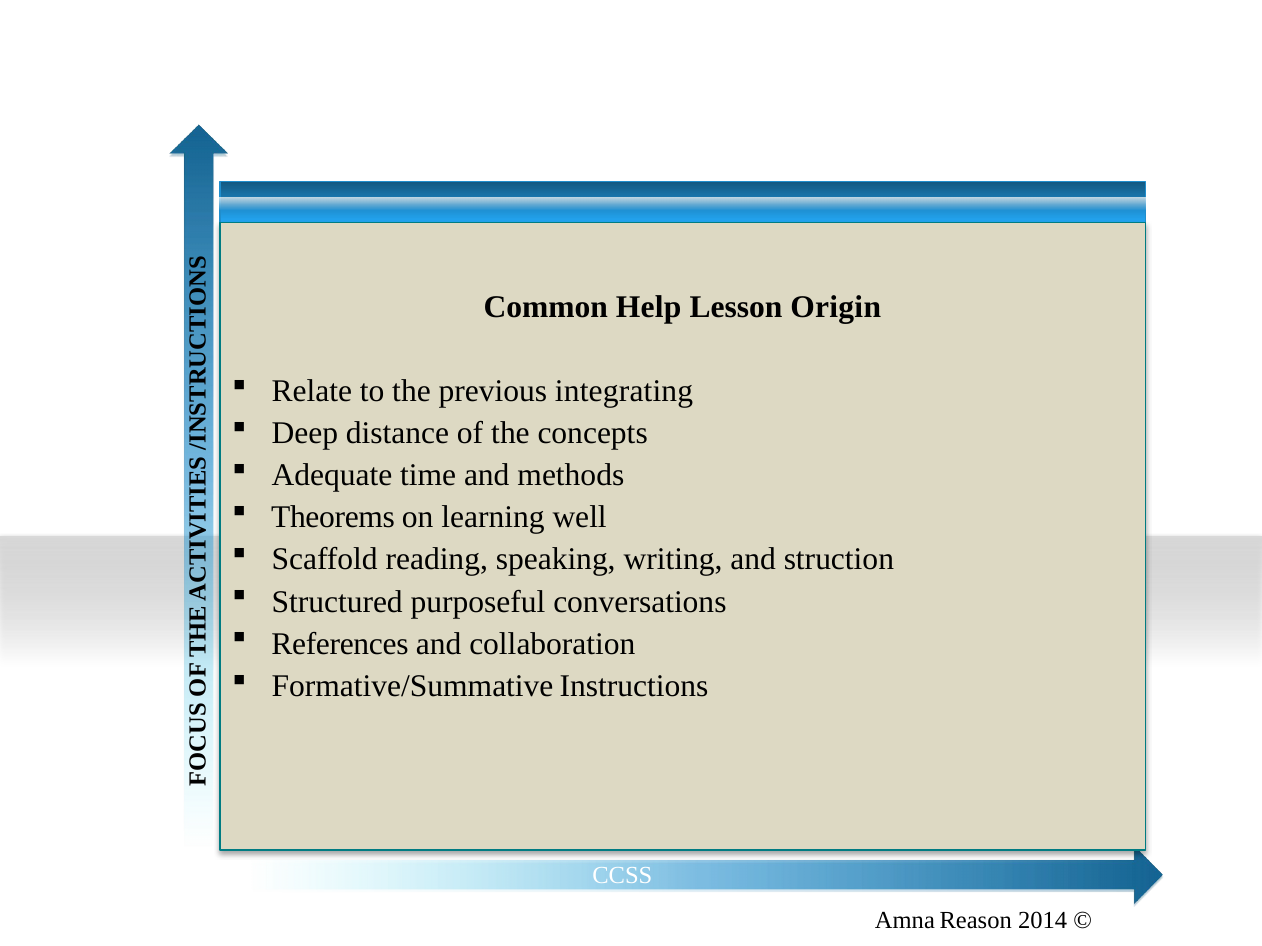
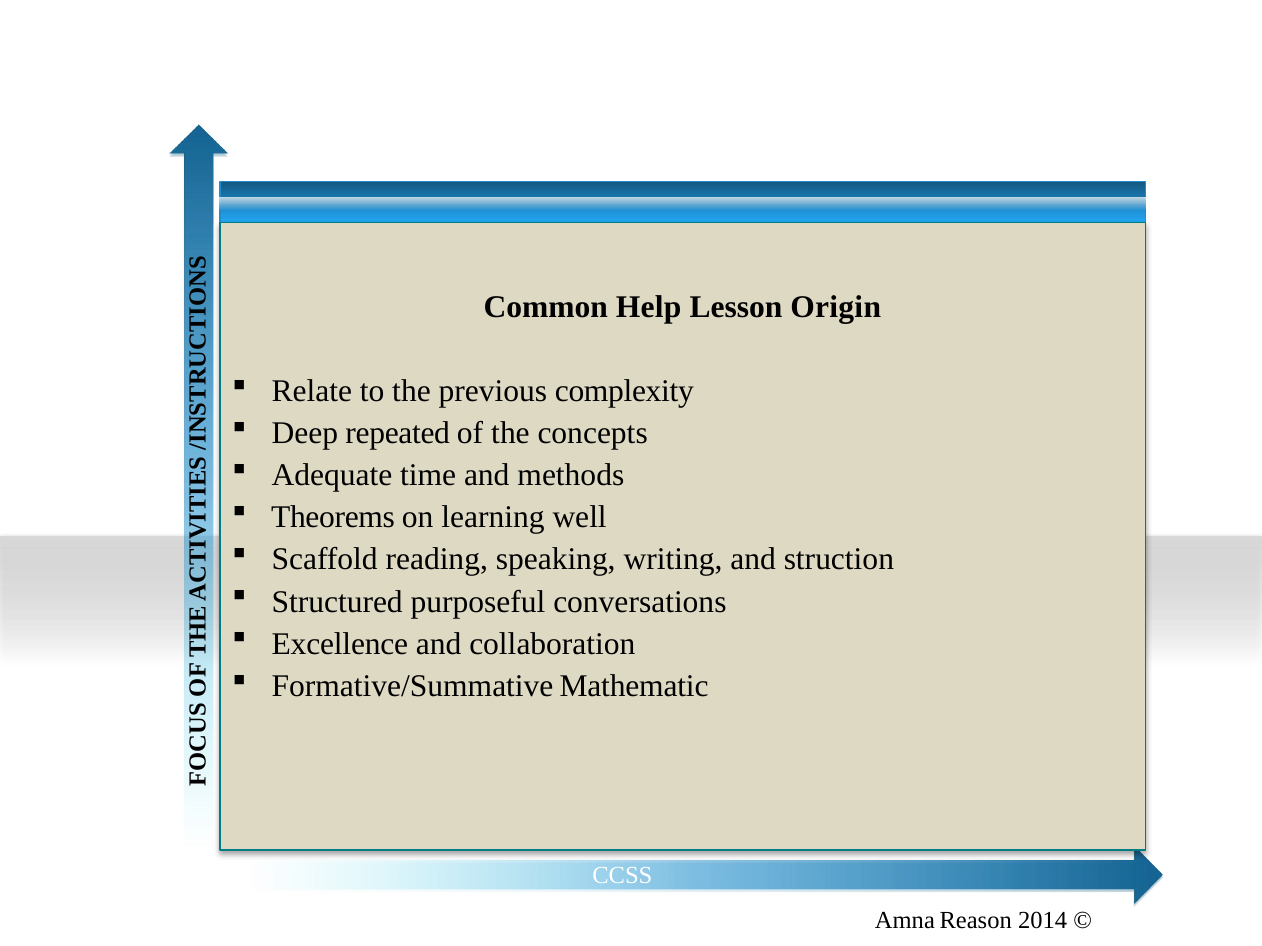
integrating: integrating -> complexity (624, 392)
distance: distance -> repeated (398, 434)
References: References -> Excellence (340, 644)
Instructions: Instructions -> Mathematic (634, 686)
